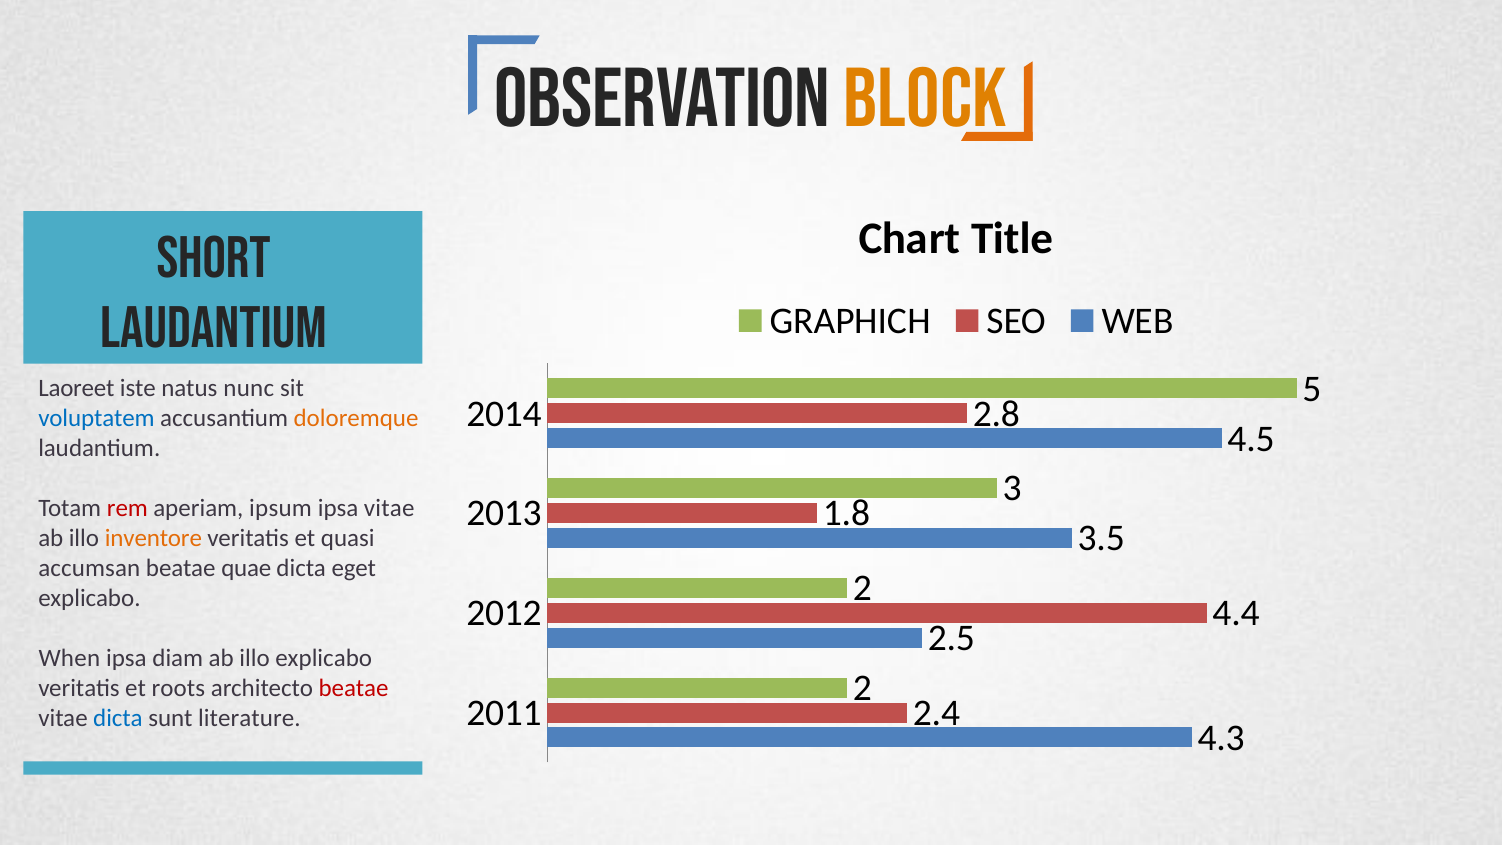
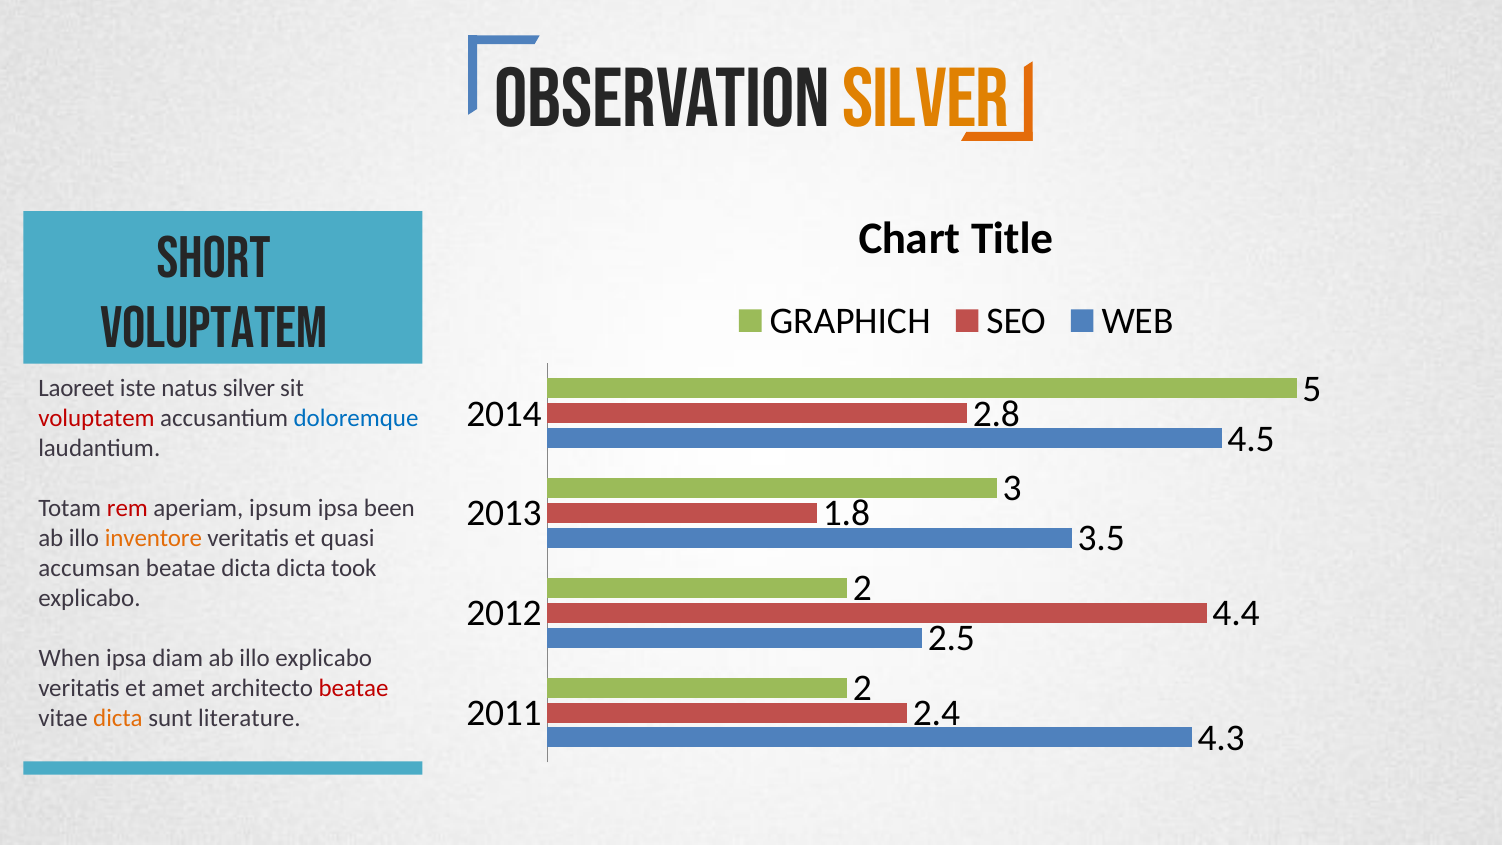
Observation Block: Block -> Silver (926, 98)
LAUDANTIUM: LAUDANTIUM -> VOLUPTATEM (214, 328)
natus nunc: nunc -> silver (249, 388)
voluptatem colour: blue -> red (96, 418)
doloremque colour: orange -> blue (356, 418)
ipsa vitae: vitae -> been (389, 508)
beatae quae: quae -> dicta (246, 568)
eget: eget -> took (354, 568)
roots: roots -> amet (178, 688)
dicta colour: blue -> orange (118, 718)
